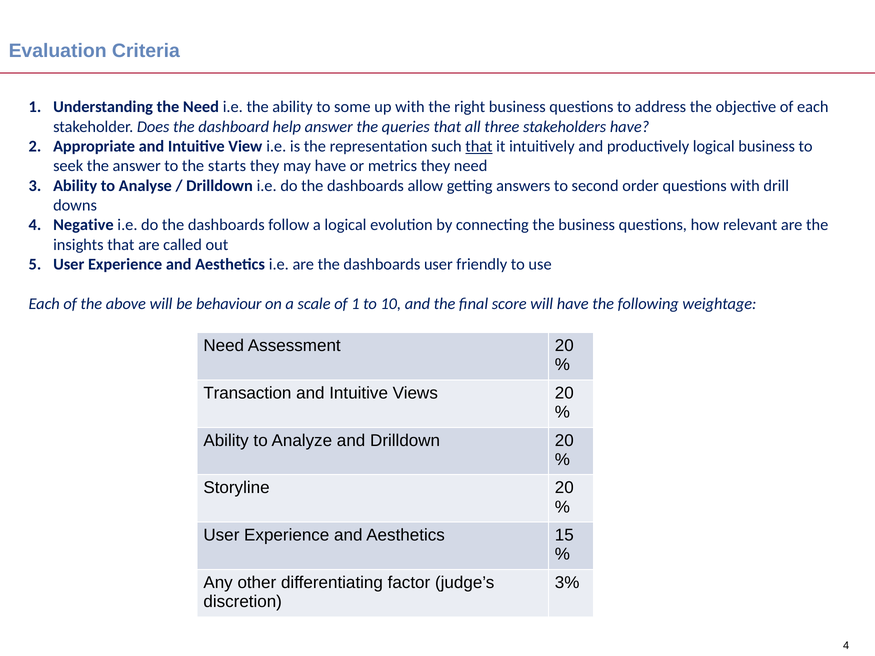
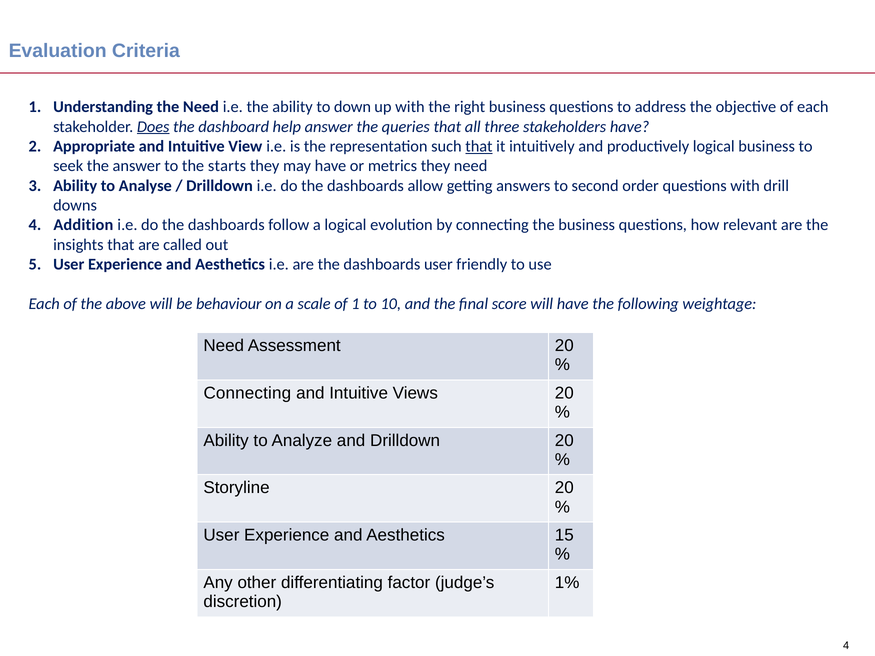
some: some -> down (352, 107)
Does underline: none -> present (153, 127)
Negative: Negative -> Addition (83, 225)
Transaction: Transaction -> Connecting (247, 393)
3%: 3% -> 1% (567, 583)
